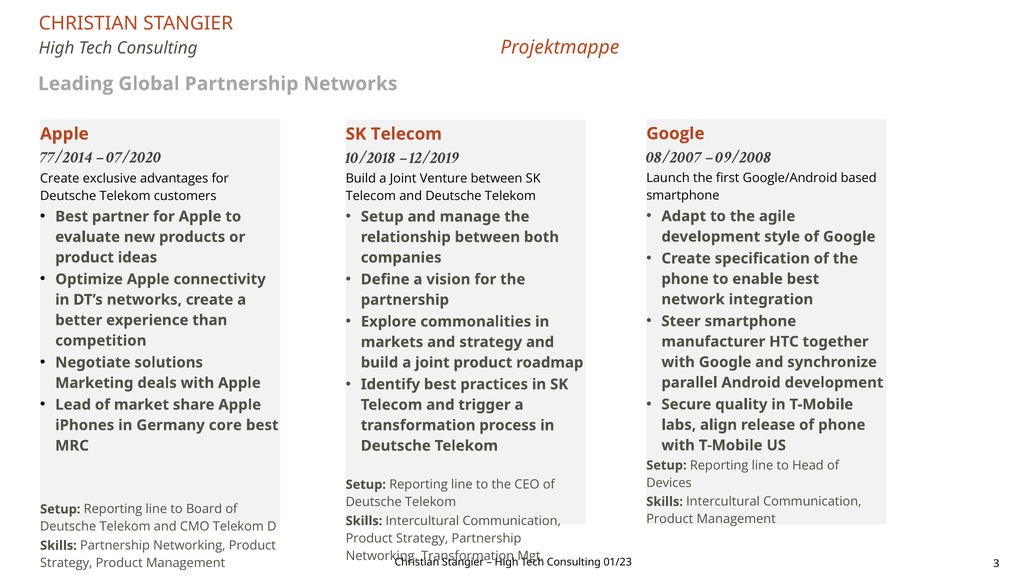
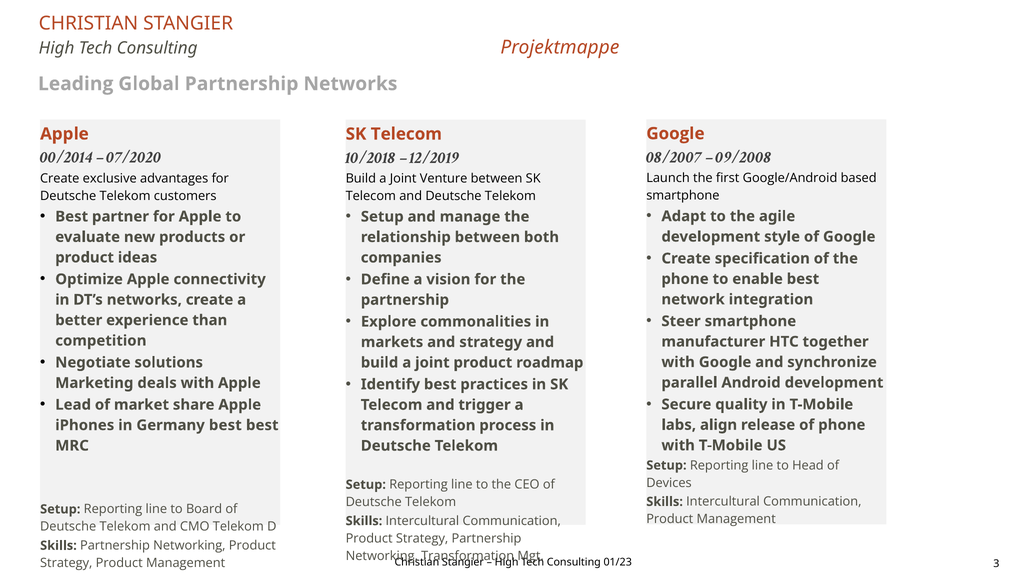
77/2014: 77/2014 -> 00/2014 (66, 157)
Germany core: core -> best (225, 425)
